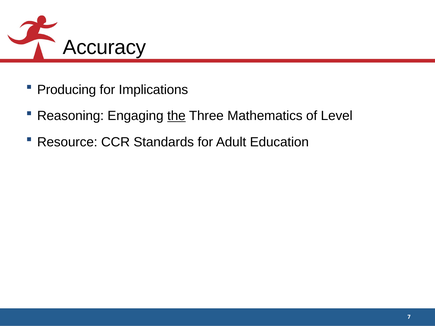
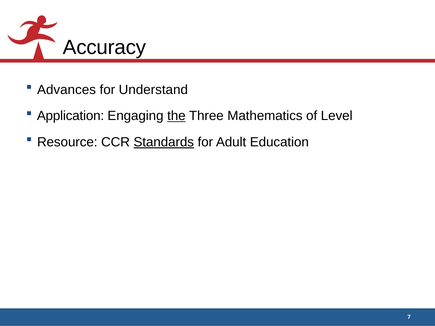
Producing: Producing -> Advances (67, 90)
Implications: Implications -> Understand (153, 90)
Reasoning: Reasoning -> Application (71, 116)
Standards underline: none -> present (164, 142)
